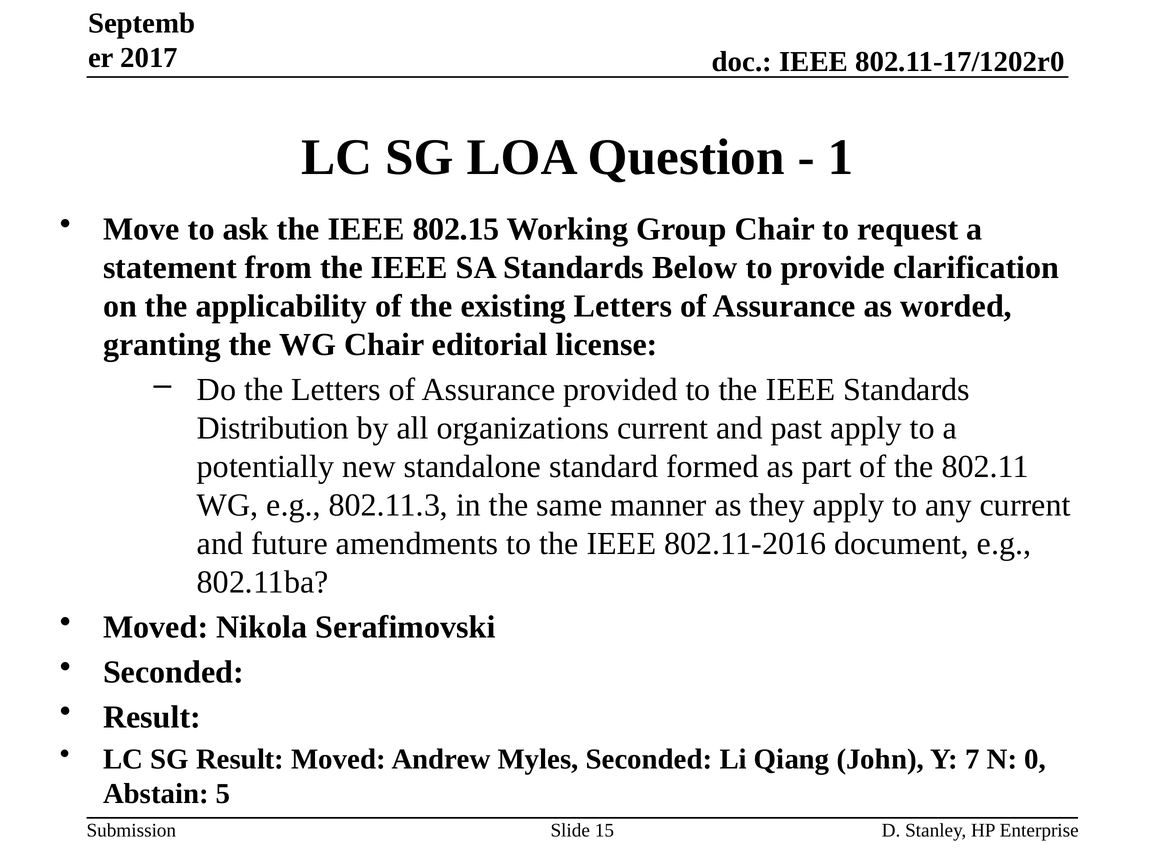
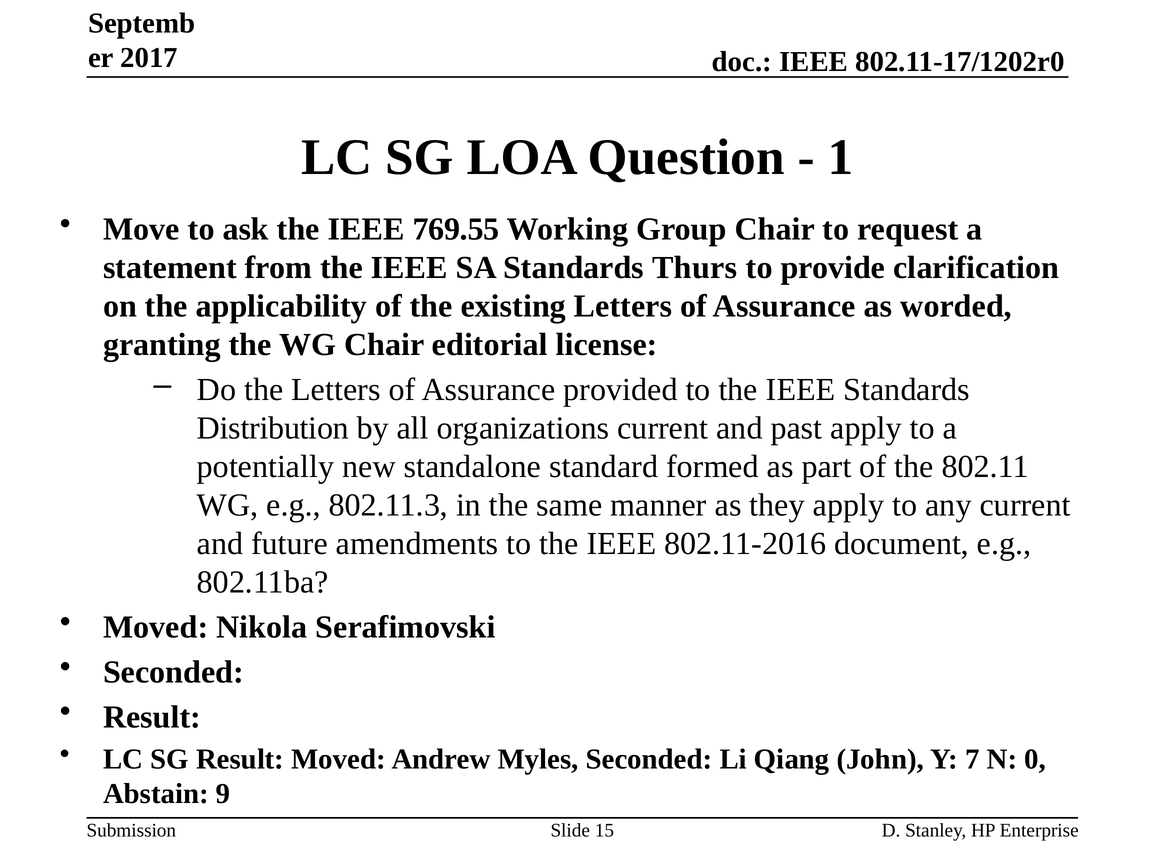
802.15: 802.15 -> 769.55 (456, 229)
Below: Below -> Thurs (695, 268)
5: 5 -> 9 (223, 794)
